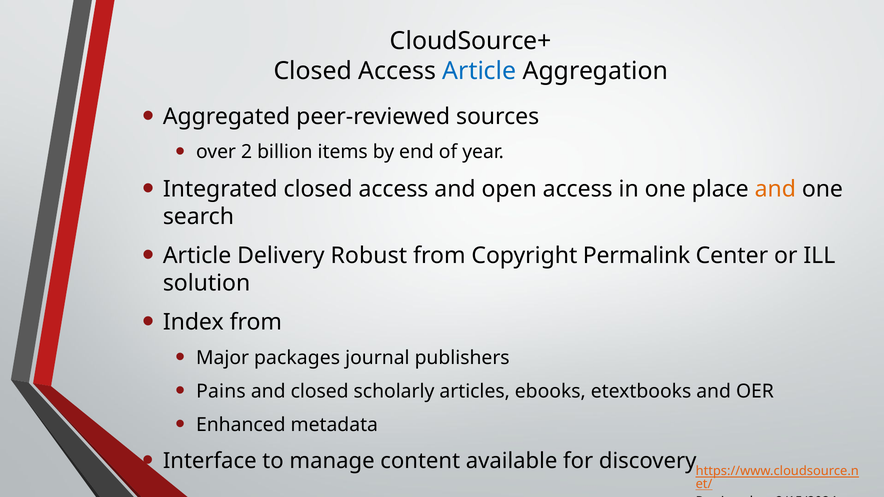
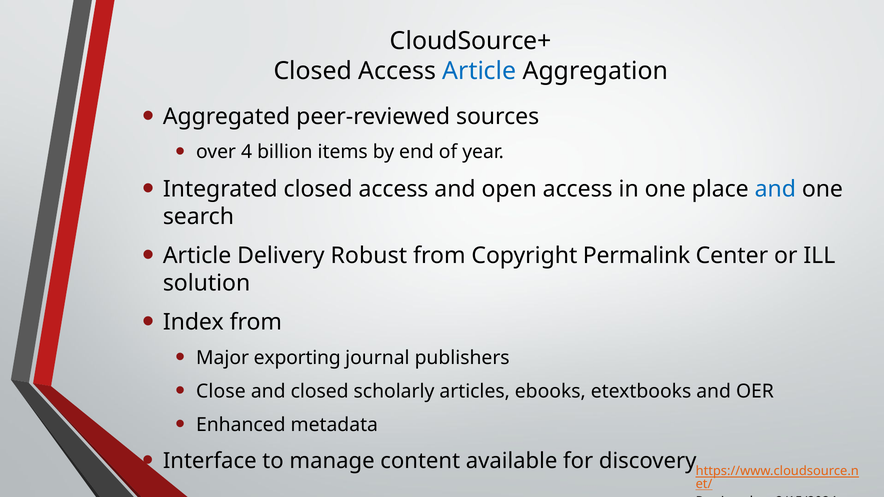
2: 2 -> 4 (247, 152)
and colour: orange -> blue (775, 189)
packages: packages -> exporting (297, 358)
Pains: Pains -> Close (221, 391)
